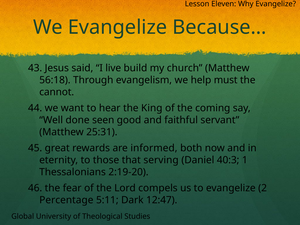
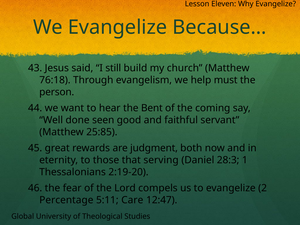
live: live -> still (113, 68)
56:18: 56:18 -> 76:18 (55, 80)
cannot: cannot -> person (57, 92)
King: King -> Bent (152, 108)
25:31: 25:31 -> 25:85 (102, 132)
informed: informed -> judgment (154, 148)
40:3: 40:3 -> 28:3 (228, 160)
Dark: Dark -> Care (132, 200)
